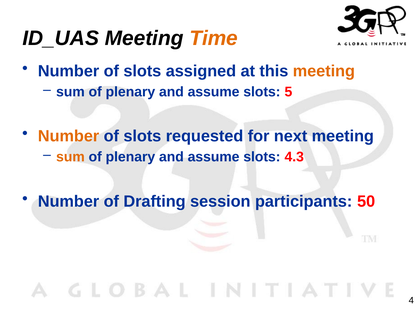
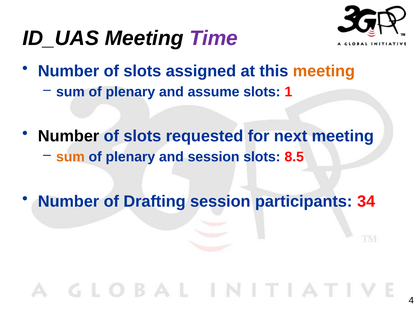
Time colour: orange -> purple (214, 38)
5: 5 -> 1 (288, 92)
Number colour: orange -> black (69, 136)
assume: assume -> session (214, 157)
4.3: 4.3 -> 8.5 (294, 157)
50: 50 -> 34 (366, 201)
